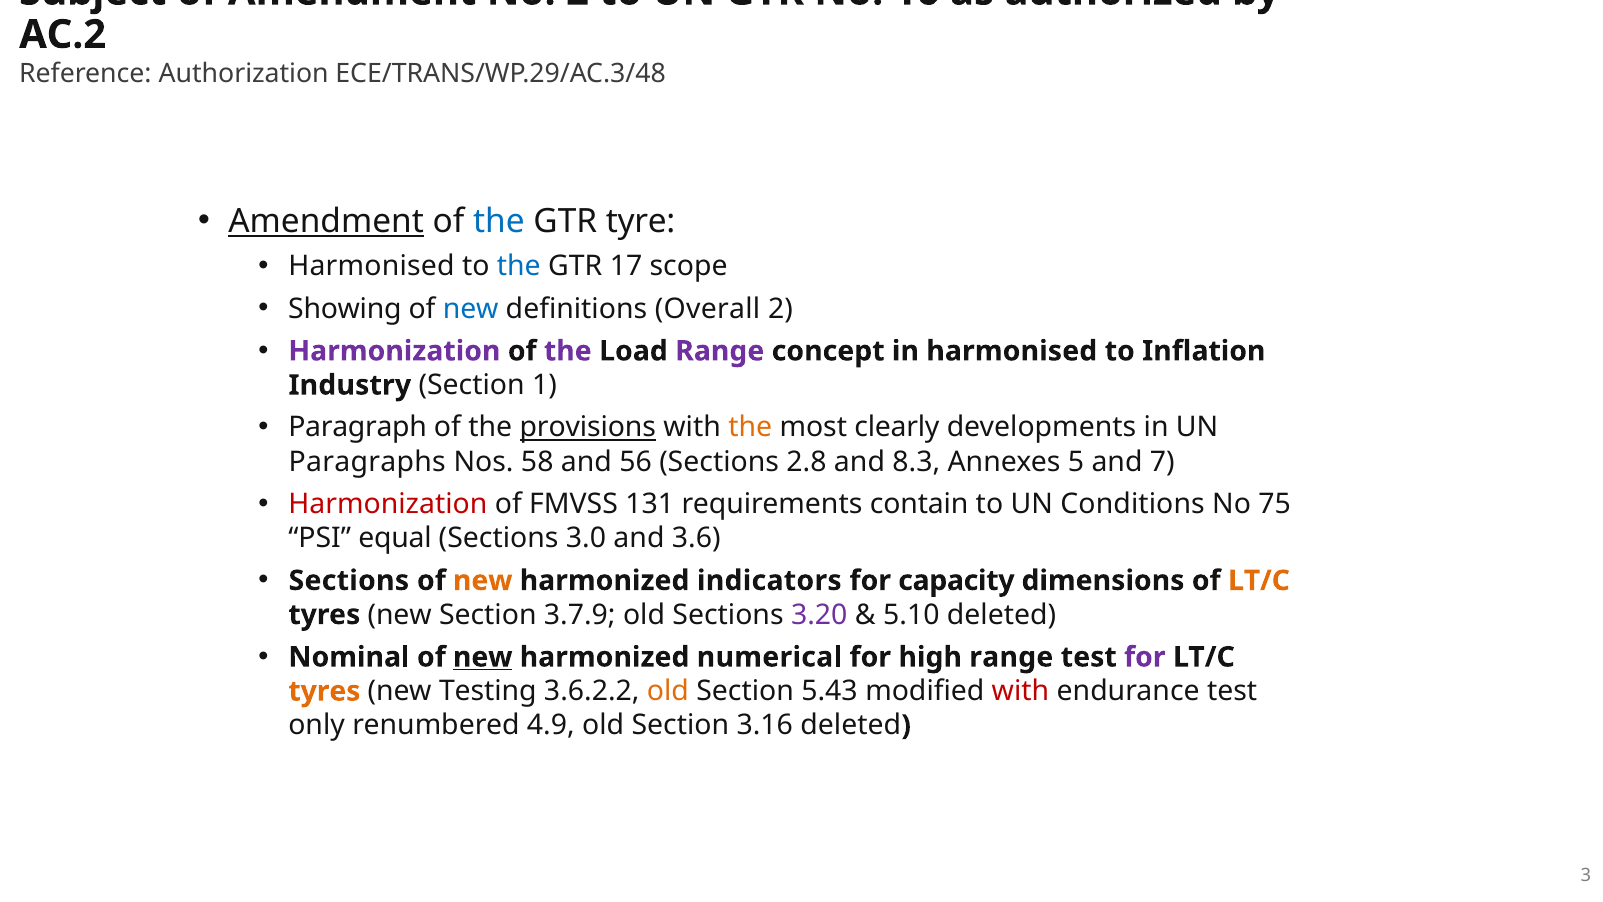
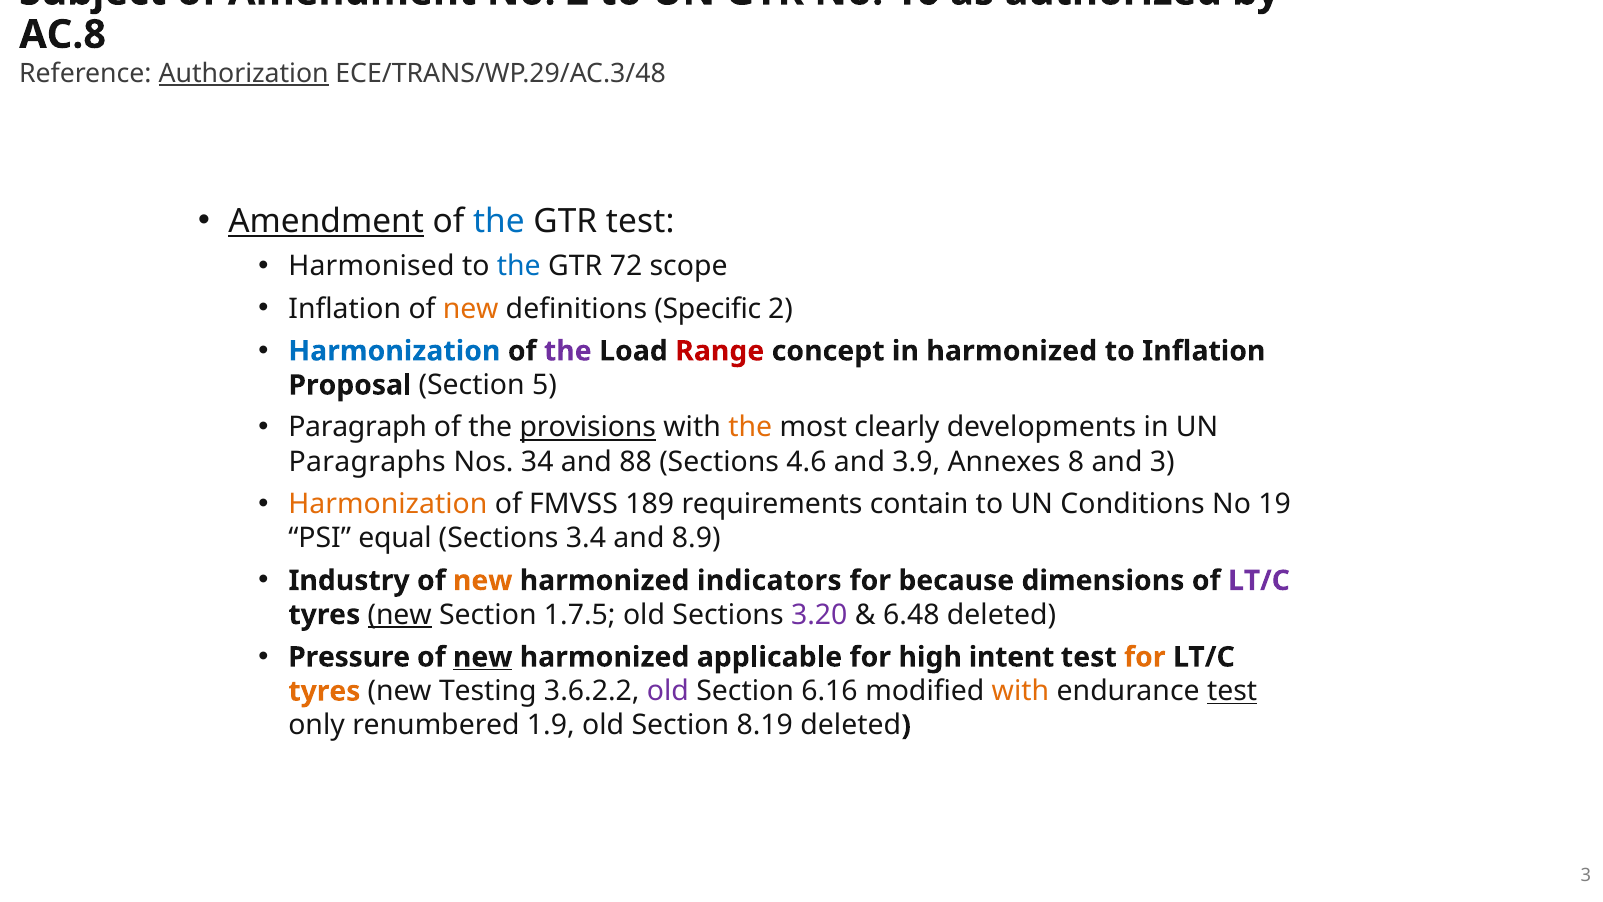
AC.2: AC.2 -> AC.8 (63, 35)
Authorization underline: none -> present (244, 73)
GTR tyre: tyre -> test (640, 221)
17: 17 -> 72 (626, 266)
Showing: Showing -> Inflation (345, 309)
new colour: blue -> orange (471, 309)
Overall: Overall -> Specific (708, 309)
Harmonization colour: purple -> blue (394, 351)
Range colour: purple -> red (720, 351)
in harmonised: harmonised -> harmonized (1012, 351)
Industry: Industry -> Proposal (350, 385)
1: 1 -> 5 (545, 385)
58: 58 -> 34 (537, 462)
56: 56 -> 88 (636, 462)
2.8: 2.8 -> 4.6 (807, 462)
8.3: 8.3 -> 3.9 (916, 462)
5: 5 -> 8 (1076, 462)
and 7: 7 -> 3 (1162, 462)
Harmonization colour: red -> orange (388, 504)
131: 131 -> 189 (650, 504)
75: 75 -> 19 (1275, 504)
3.0: 3.0 -> 3.4 (586, 538)
3.6: 3.6 -> 8.9 (696, 538)
Sections: Sections -> Industry (349, 580)
capacity: capacity -> because (956, 580)
LT/C colour: orange -> purple (1259, 580)
new underline: none -> present (400, 615)
3.7.9: 3.7.9 -> 1.7.5 (580, 615)
5.10: 5.10 -> 6.48 (911, 615)
Nominal: Nominal -> Pressure (349, 657)
numerical: numerical -> applicable (769, 657)
high range: range -> intent (1012, 657)
for colour: purple -> orange (1145, 657)
old colour: orange -> purple (668, 691)
5.43: 5.43 -> 6.16 (830, 691)
with colour: red -> orange (1020, 691)
test underline: none -> present (1232, 691)
4.9: 4.9 -> 1.9 (551, 725)
3.16: 3.16 -> 8.19 (765, 725)
